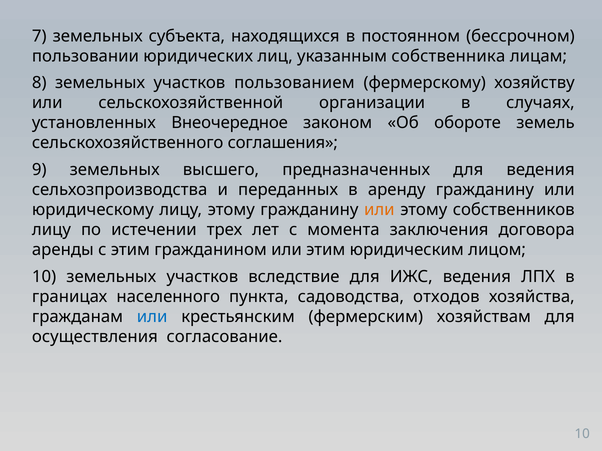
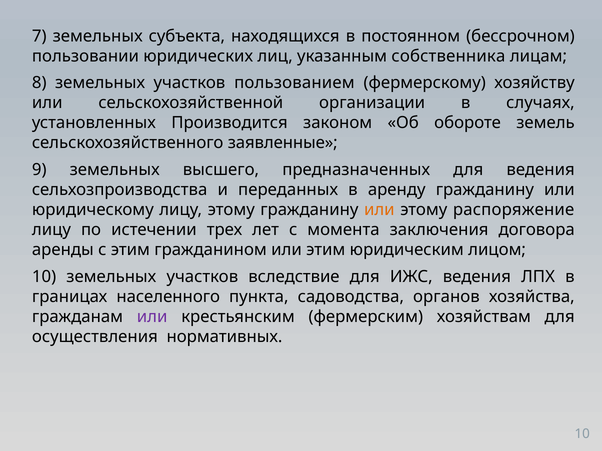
Внеочередное: Внеочередное -> Производится (230, 123)
соглашения: соглашения -> заявленные (283, 143)
собственников: собственников -> распоряжение (514, 210)
отходов: отходов -> органов (446, 297)
или colour: blue -> purple (152, 317)
согласование: согласование -> нормативных (225, 337)
